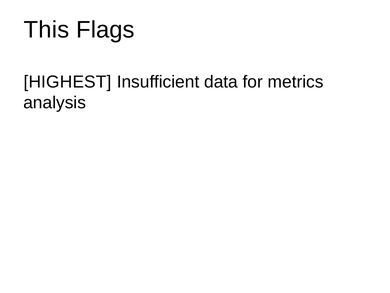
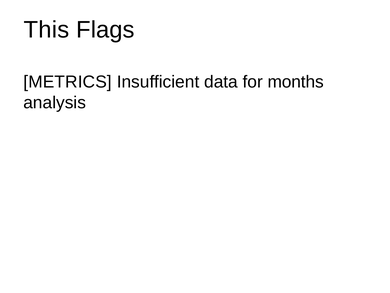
HIGHEST: HIGHEST -> METRICS (68, 82)
metrics: metrics -> months (296, 82)
